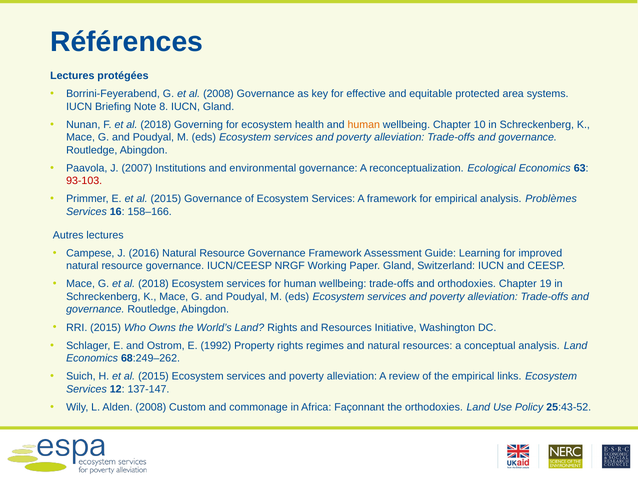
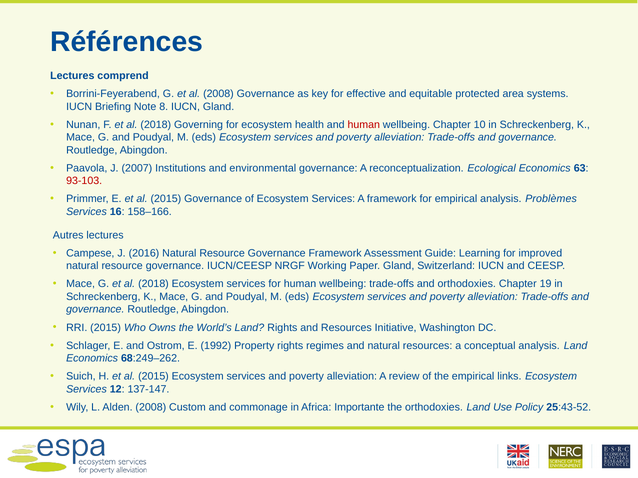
protégées: protégées -> comprend (123, 76)
human colour: orange -> red (364, 125)
Façonnant: Façonnant -> Importante (359, 408)
